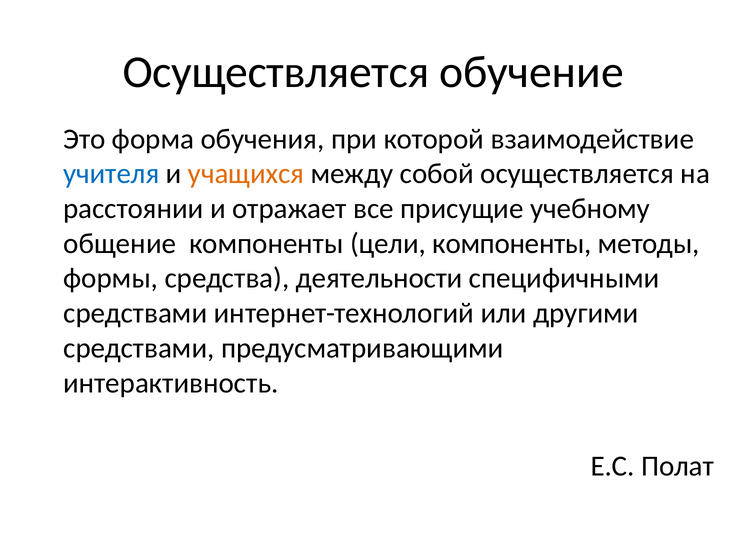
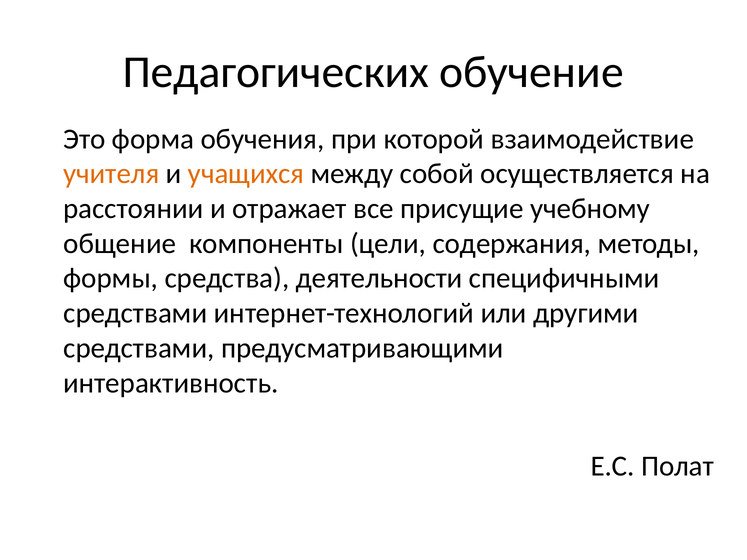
Осуществляется: Осуществляется -> Педагогических (276, 72)
учителя colour: blue -> orange (111, 174)
цели компоненты: компоненты -> содержания (512, 244)
